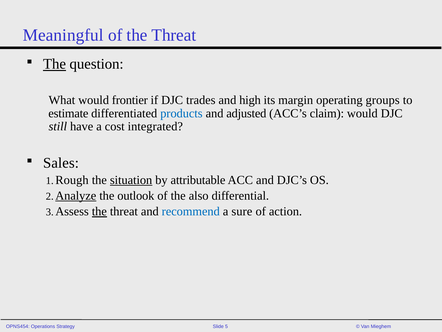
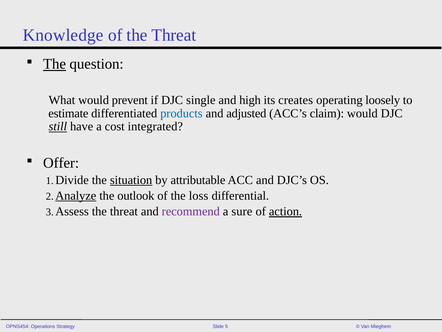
Meaningful: Meaningful -> Knowledge (63, 35)
frontier: frontier -> prevent (130, 100)
trades: trades -> single (201, 100)
margin: margin -> creates (296, 100)
groups: groups -> loosely (383, 100)
still underline: none -> present (58, 126)
Sales: Sales -> Offer (61, 163)
Rough: Rough -> Divide (72, 180)
also: also -> loss (199, 196)
the underline: present -> none (99, 211)
recommend colour: blue -> purple (191, 211)
action underline: none -> present (286, 211)
